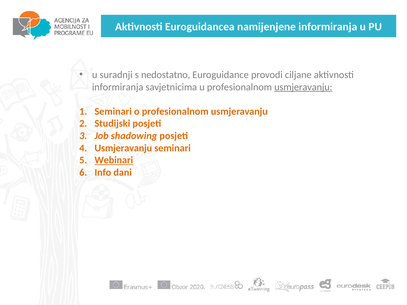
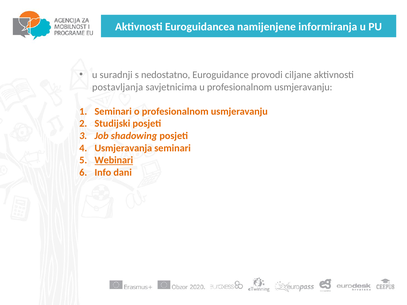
informiranja: informiranja -> postavljanja (118, 87)
usmjeravanju underline: present -> none (303, 87)
Usmjeravanju: Usmjeravanju -> Usmjeravanja (123, 148)
